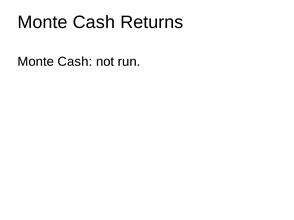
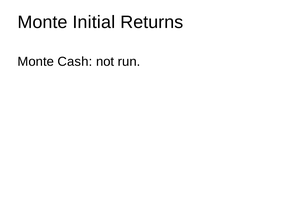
Cash: Cash -> Initial (94, 22)
